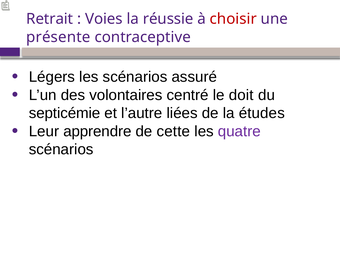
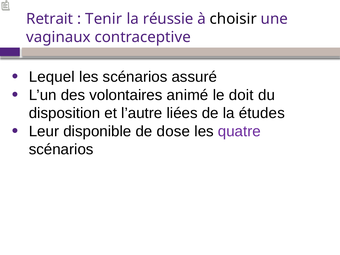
Voies: Voies -> Tenir (104, 19)
choisir colour: red -> black (233, 19)
présente: présente -> vaginaux (58, 37)
Légers: Légers -> Lequel (52, 77)
centré: centré -> animé (188, 95)
septicémie: septicémie -> disposition (65, 113)
apprendre: apprendre -> disponible (97, 131)
cette: cette -> dose (173, 131)
